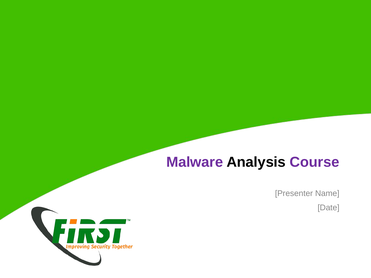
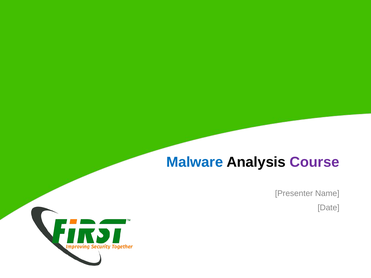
Malware colour: purple -> blue (195, 162)
